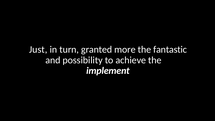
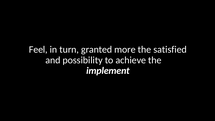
Just: Just -> Feel (38, 49)
fantastic: fantastic -> satisfied (170, 49)
